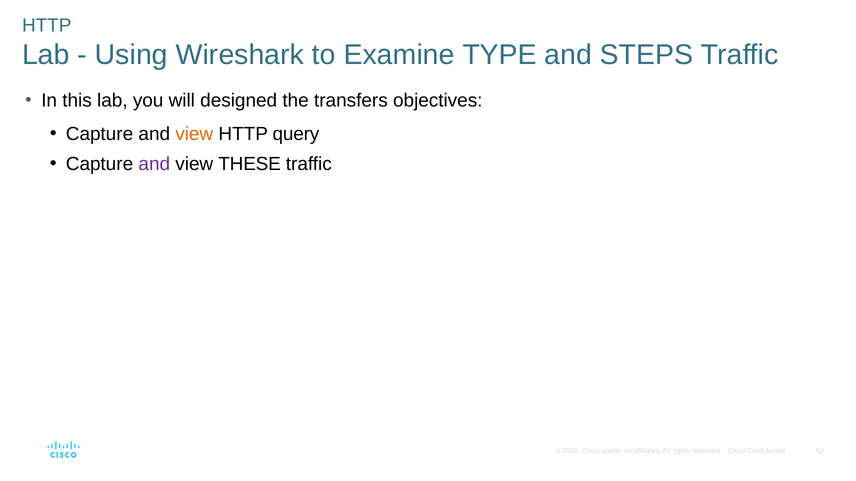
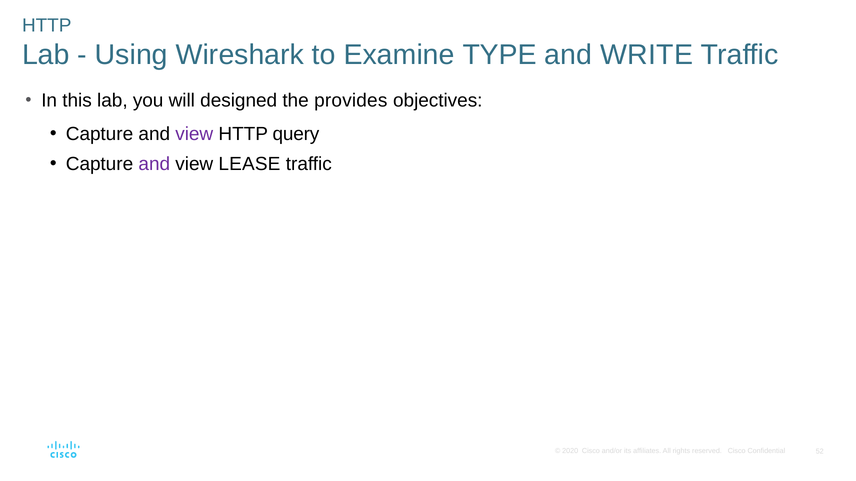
STEPS: STEPS -> WRITE (647, 55)
transfers: transfers -> provides (351, 101)
view colour: orange -> purple (194, 134)
THESE: THESE -> LEASE (249, 164)
